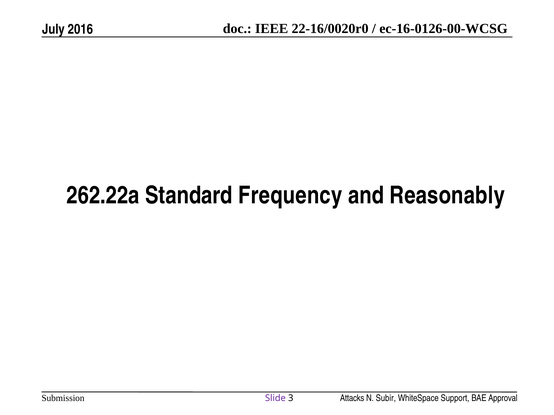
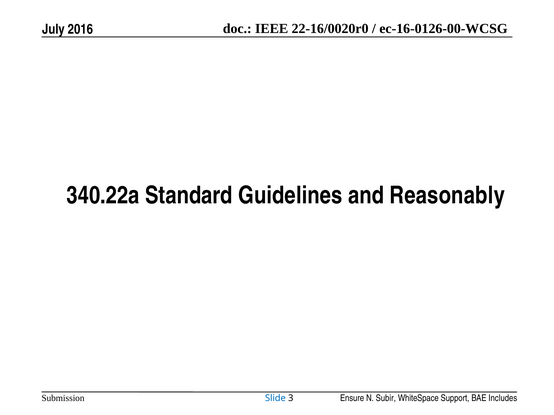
262.22a: 262.22a -> 340.22a (103, 196)
Frequency: Frequency -> Guidelines (290, 196)
Attacks: Attacks -> Ensure (352, 398)
Approval: Approval -> Includes (503, 398)
Slide colour: purple -> blue (275, 398)
